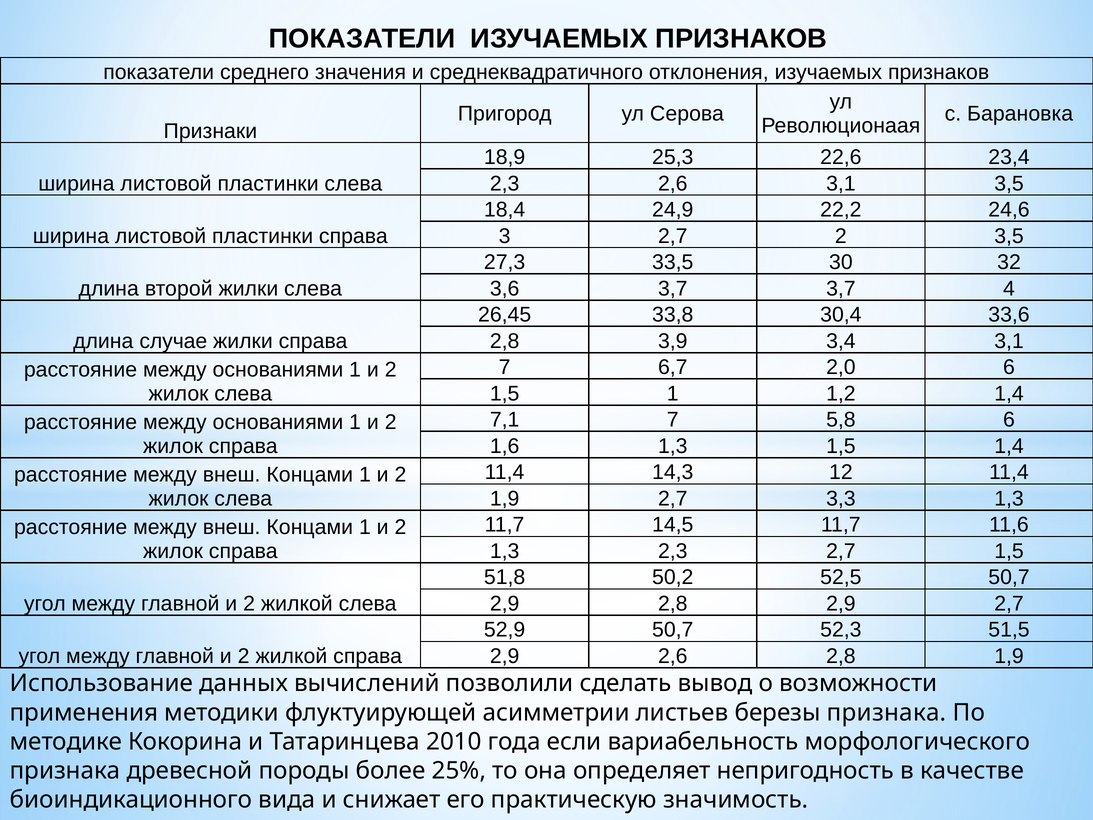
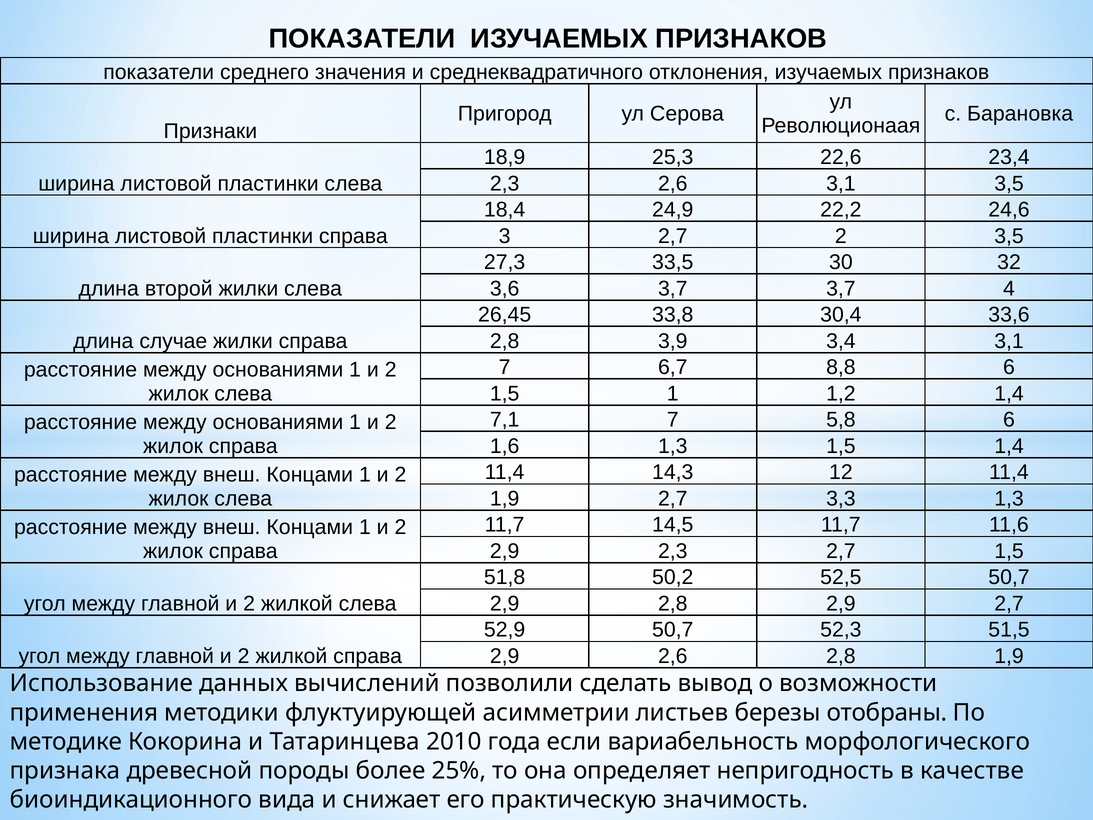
2,0: 2,0 -> 8,8 (841, 367)
1,3: 1,3 -> 2,9 (505, 551)
березы признака: признака -> отобраны (887, 712)
